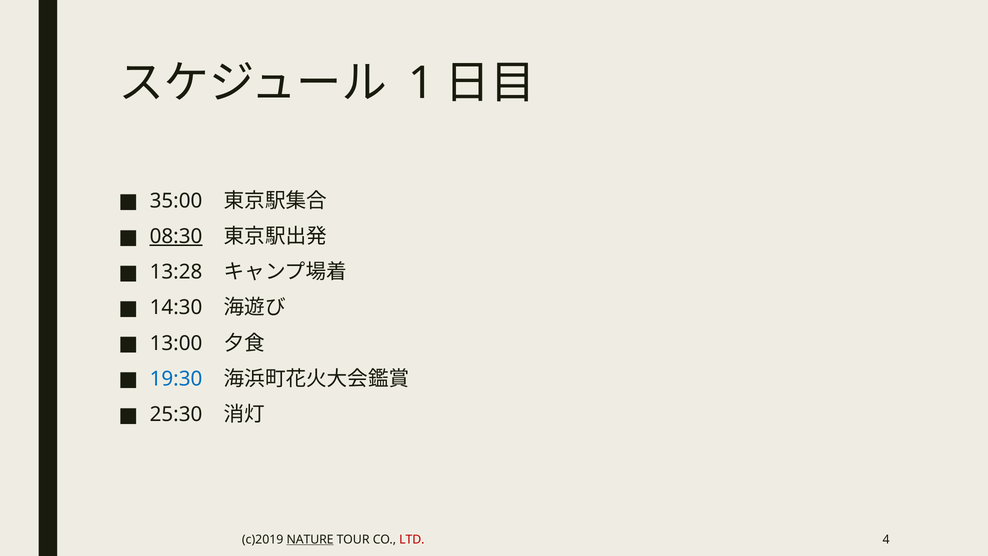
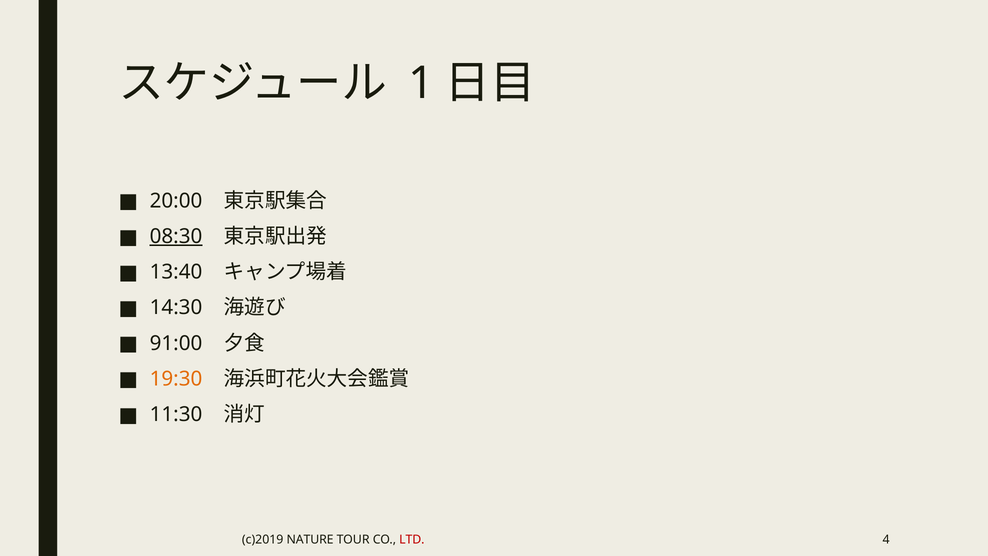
35:00: 35:00 -> 20:00 (176, 201)
13:28: 13:28 -> 13:40 (176, 272)
13:00: 13:00 -> 91:00 (176, 343)
19:30 colour: blue -> orange (176, 379)
25:30: 25:30 -> 11:30 (176, 414)
NATURE underline: present -> none (310, 539)
